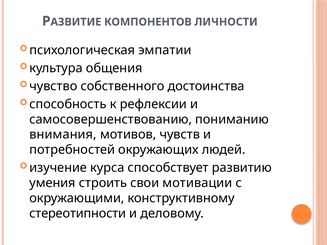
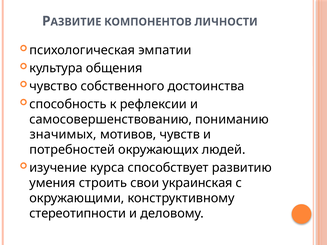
внимания: внимания -> значимых (63, 135)
мотивации: мотивации -> украинская (197, 183)
